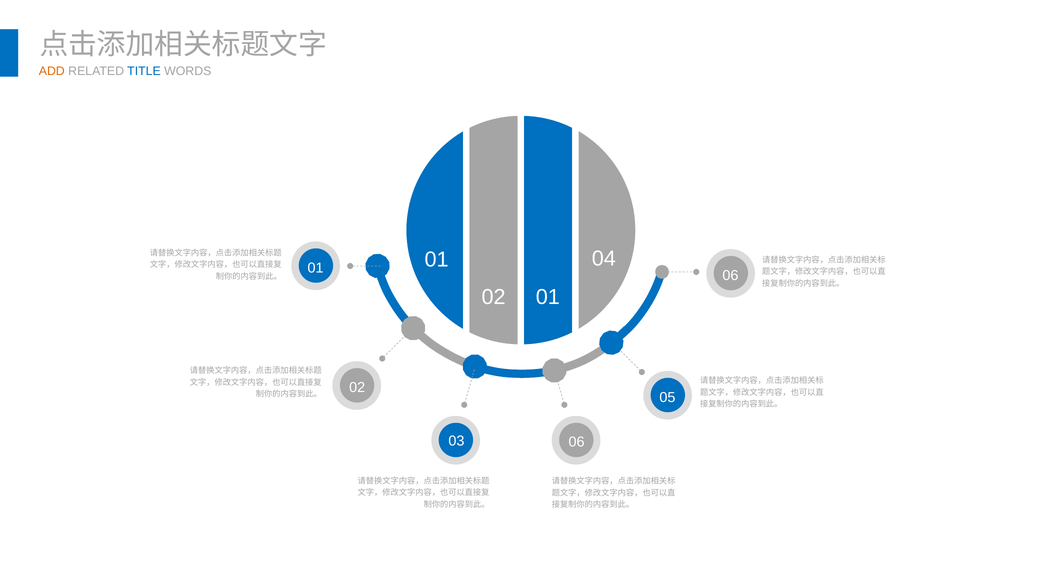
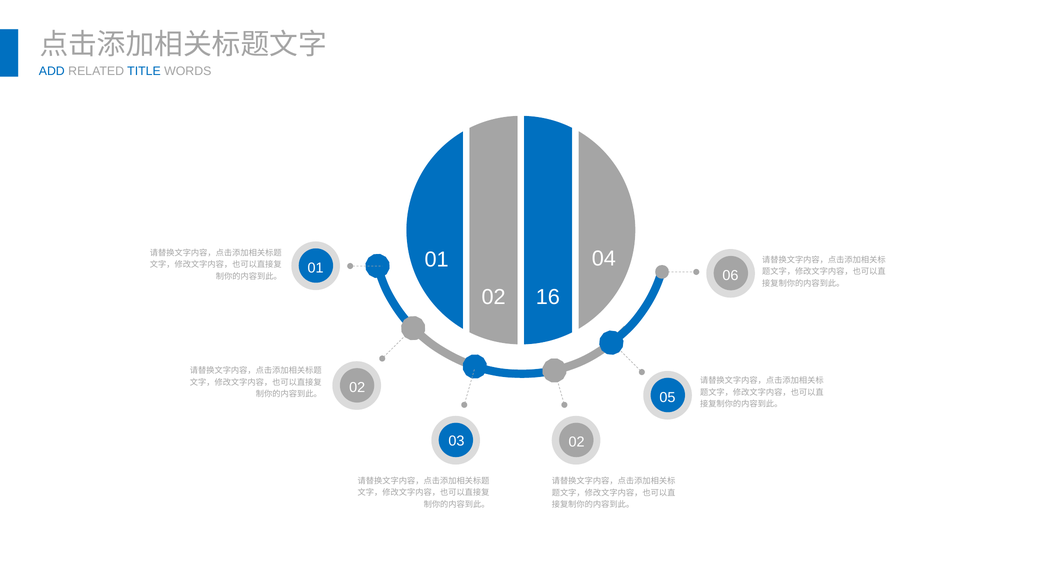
ADD colour: orange -> blue (52, 71)
02 01: 01 -> 16 (548, 297)
03 06: 06 -> 02 (577, 442)
